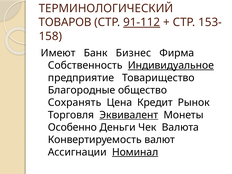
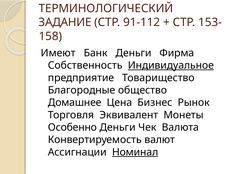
ТОВАРОВ: ТОВАРОВ -> ЗАДАНИЕ (65, 22)
91-112 underline: present -> none (142, 22)
Банк Бизнес: Бизнес -> Деньги (134, 53)
Сохранять: Сохранять -> Домашнее (75, 103)
Кредит: Кредит -> Бизнес (155, 103)
Эквивалент underline: present -> none (129, 115)
